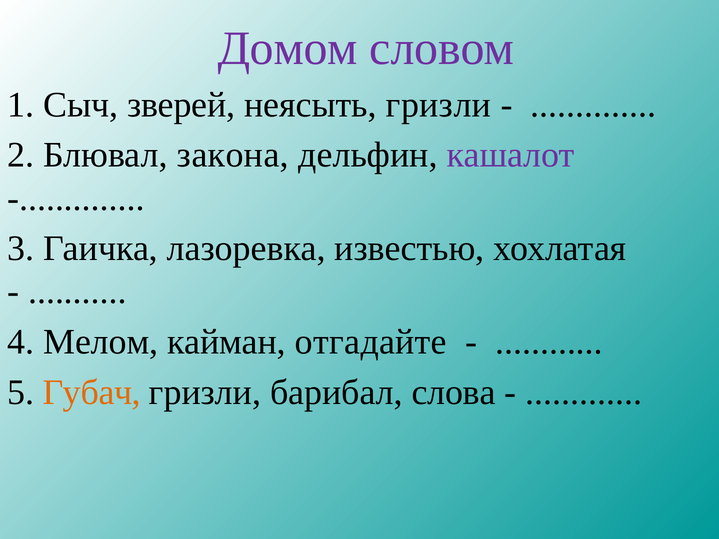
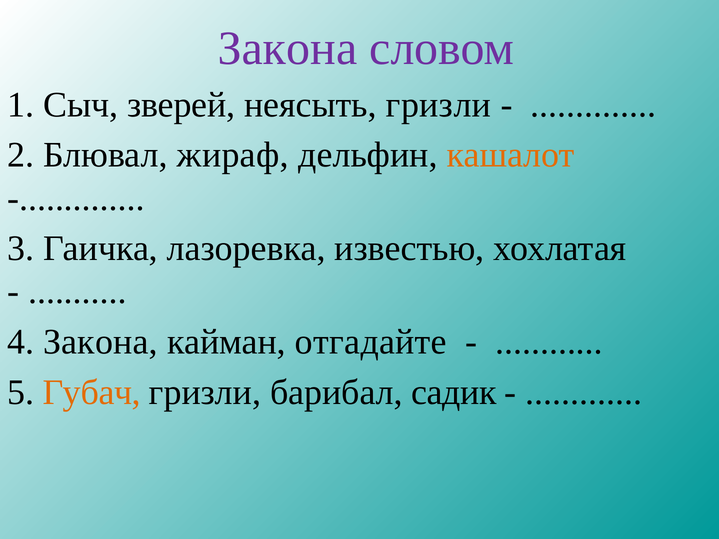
Домом: Домом -> Закона (287, 48)
закона: закона -> жираф (233, 155)
кашалот colour: purple -> orange (511, 155)
4 Мелом: Мелом -> Закона (101, 342)
слова: слова -> садик (454, 392)
